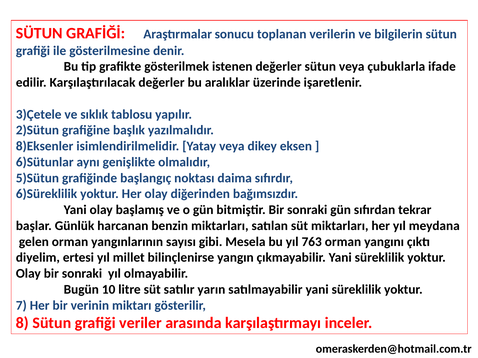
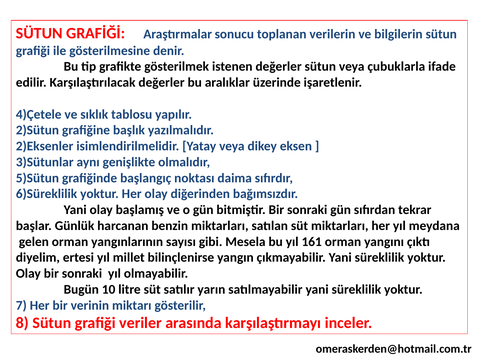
3)Çetele: 3)Çetele -> 4)Çetele (39, 114)
8)Eksenler: 8)Eksenler -> 2)Eksenler (45, 146)
6)Sütunlar: 6)Sütunlar -> 3)Sütunlar (45, 162)
763: 763 -> 161 (312, 242)
